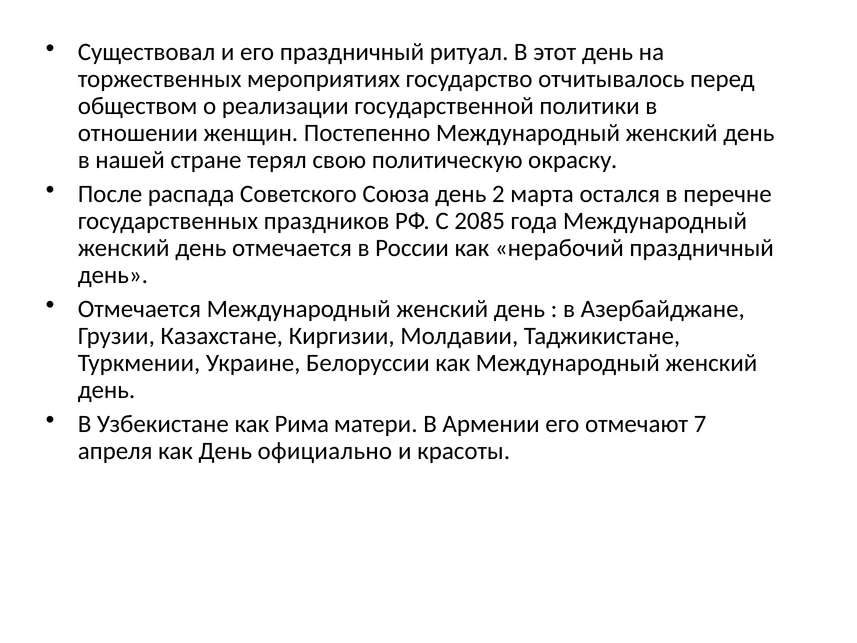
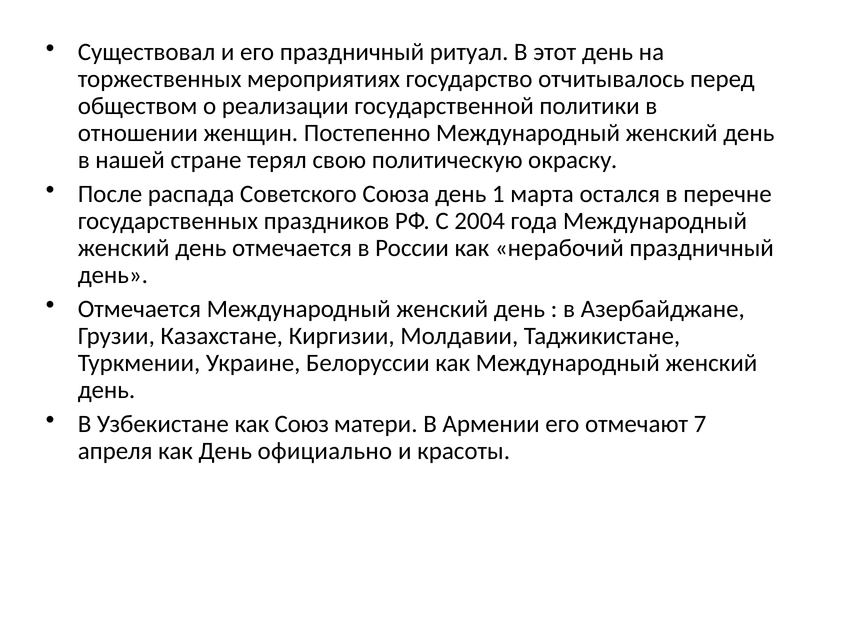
2: 2 -> 1 (498, 194)
2085: 2085 -> 2004 (480, 221)
Рима: Рима -> Союз (302, 424)
